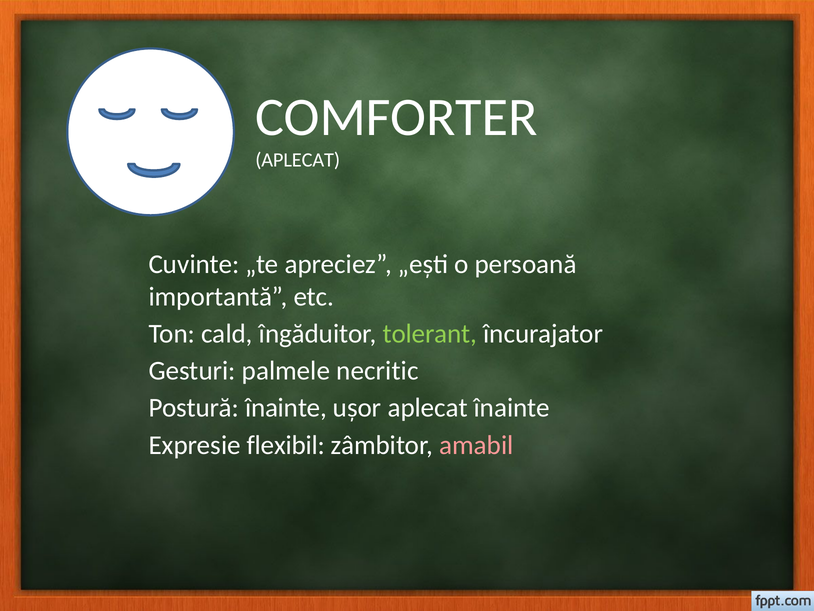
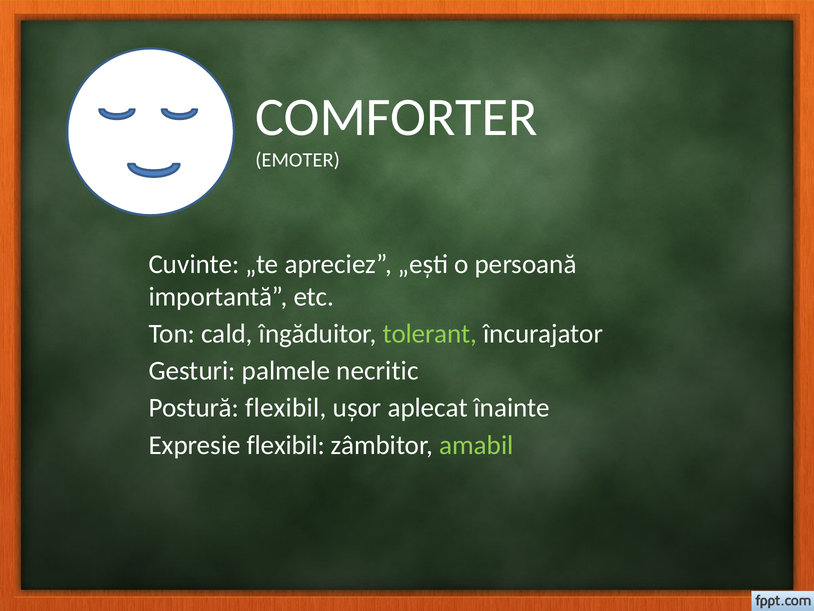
APLECAT: APLECAT -> EMOTER (298, 160)
Postură înainte: înainte -> flexibil (286, 408)
amabil colour: pink -> light green (476, 445)
